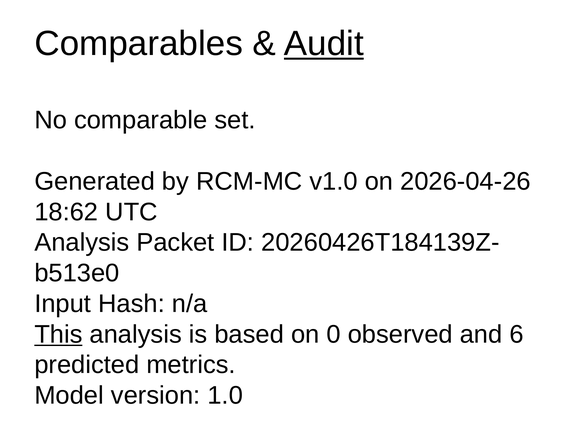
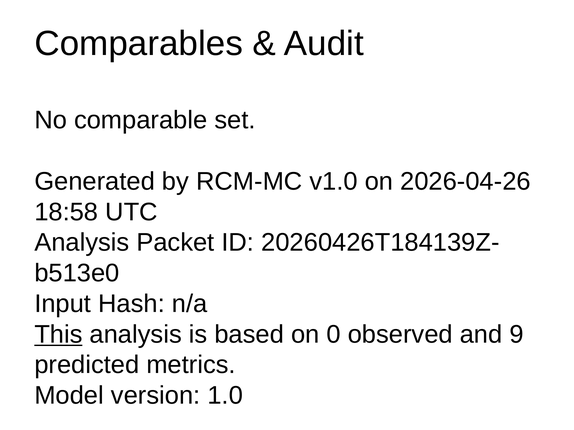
Audit underline: present -> none (324, 44)
18:62: 18:62 -> 18:58 (66, 212)
6: 6 -> 9 (517, 335)
